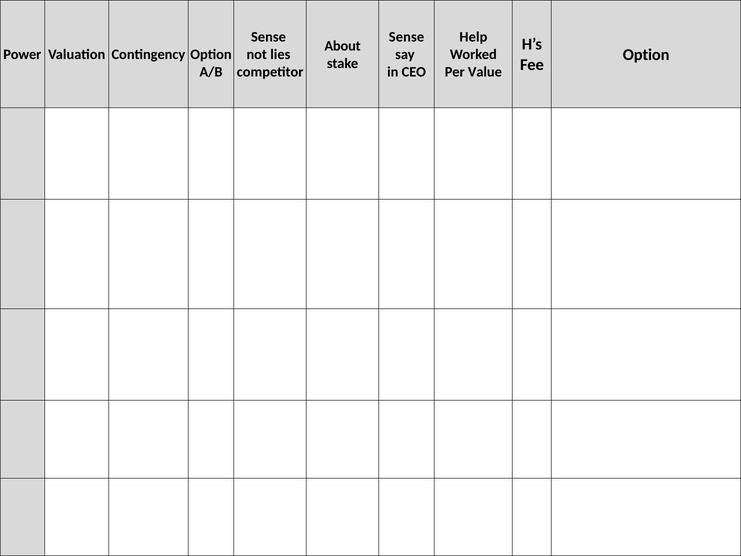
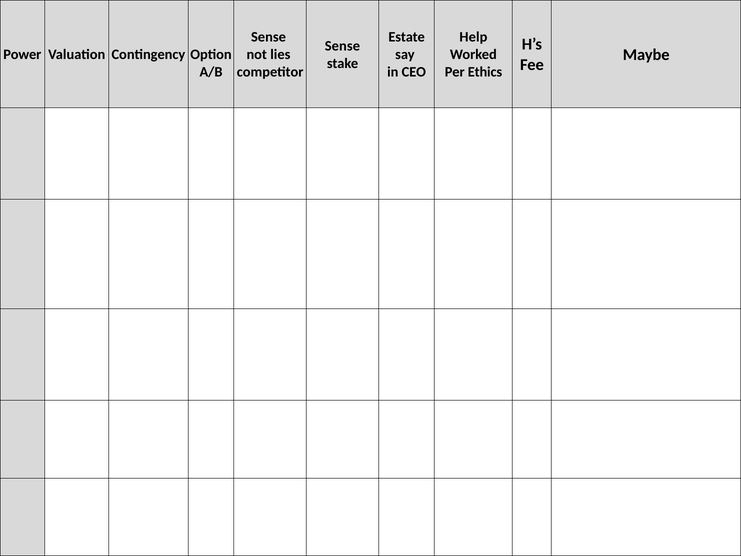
Sense: Sense -> Estate (407, 37)
About: About -> Sense (342, 46)
Option: Option -> Maybe (646, 55)
Value: Value -> Ethics (485, 72)
